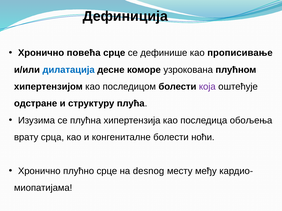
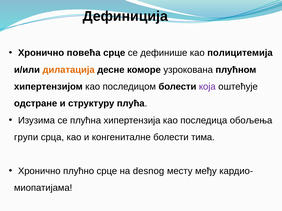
прописивање: прописивање -> полицитемија (240, 53)
дилатација colour: blue -> orange (69, 70)
врату: врату -> групи (26, 138)
ноћи: ноћи -> тима (203, 138)
